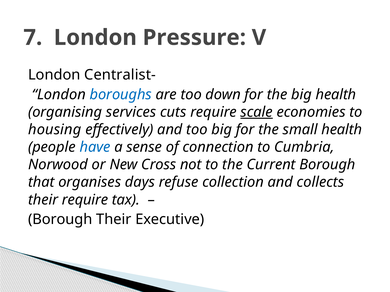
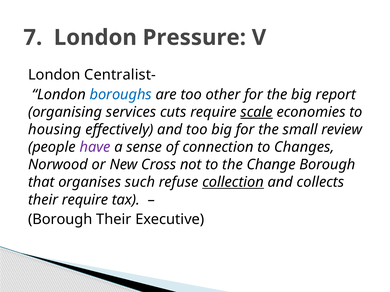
down: down -> other (223, 95)
big health: health -> report (336, 95)
small health: health -> review (342, 130)
have colour: blue -> purple (95, 147)
Cumbria: Cumbria -> Changes (304, 147)
Current: Current -> Change (271, 165)
days: days -> such (140, 182)
collection underline: none -> present (233, 182)
